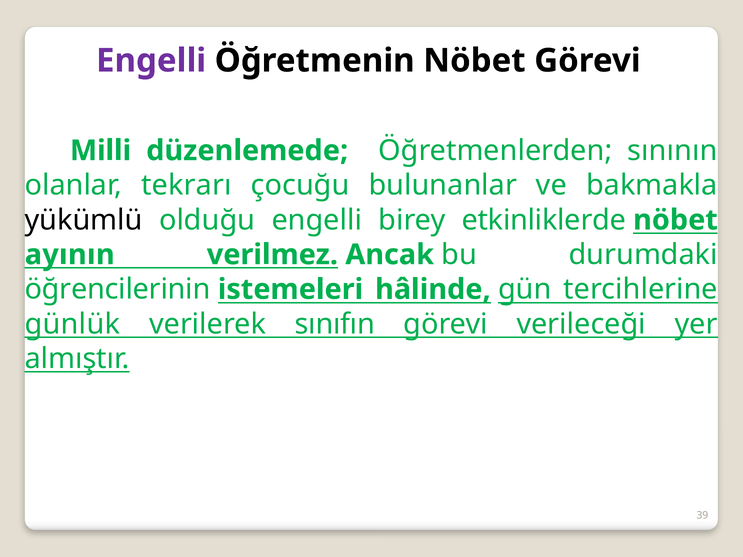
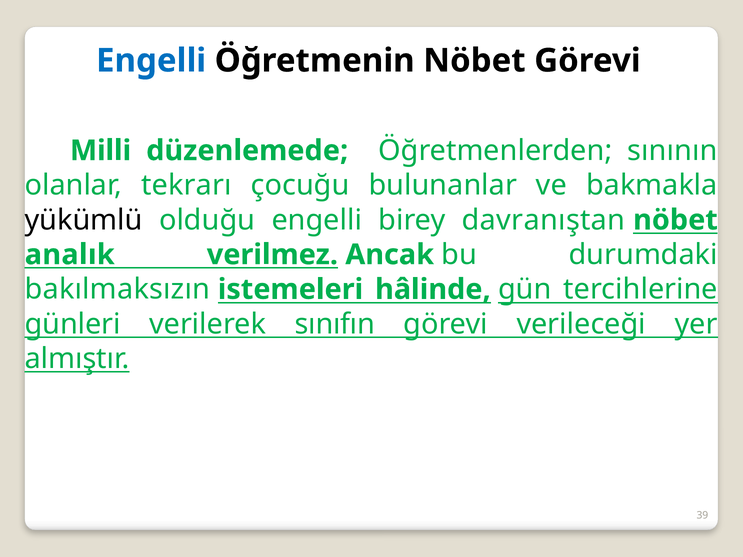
Engelli colour: purple -> blue (151, 61)
etkinliklerde: etkinliklerde -> davranıştan (544, 220)
ayının: ayının -> analık (70, 255)
öğrencilerinin: öğrencilerinin -> bakılmaksızın (117, 289)
günlük: günlük -> günleri (73, 324)
